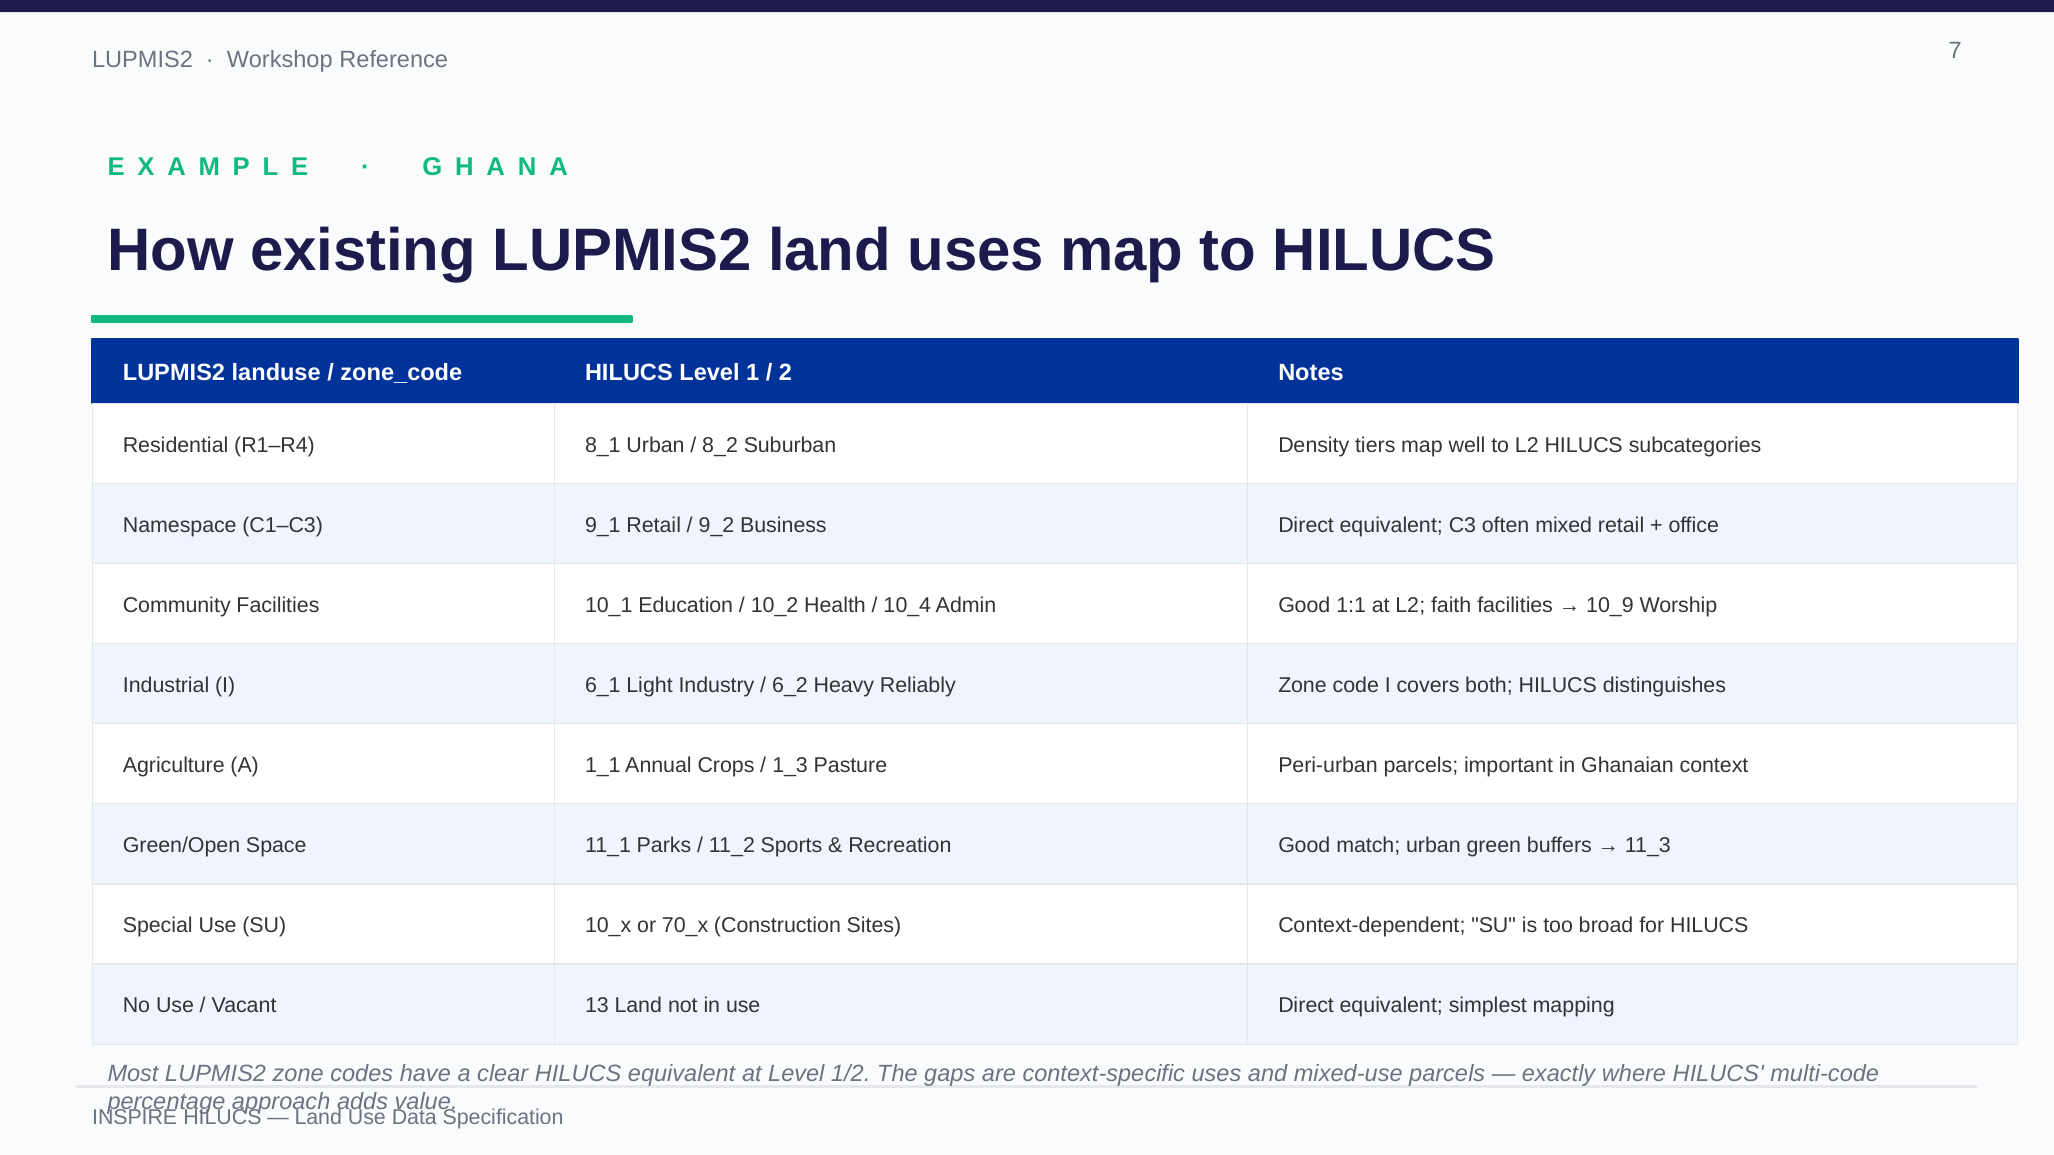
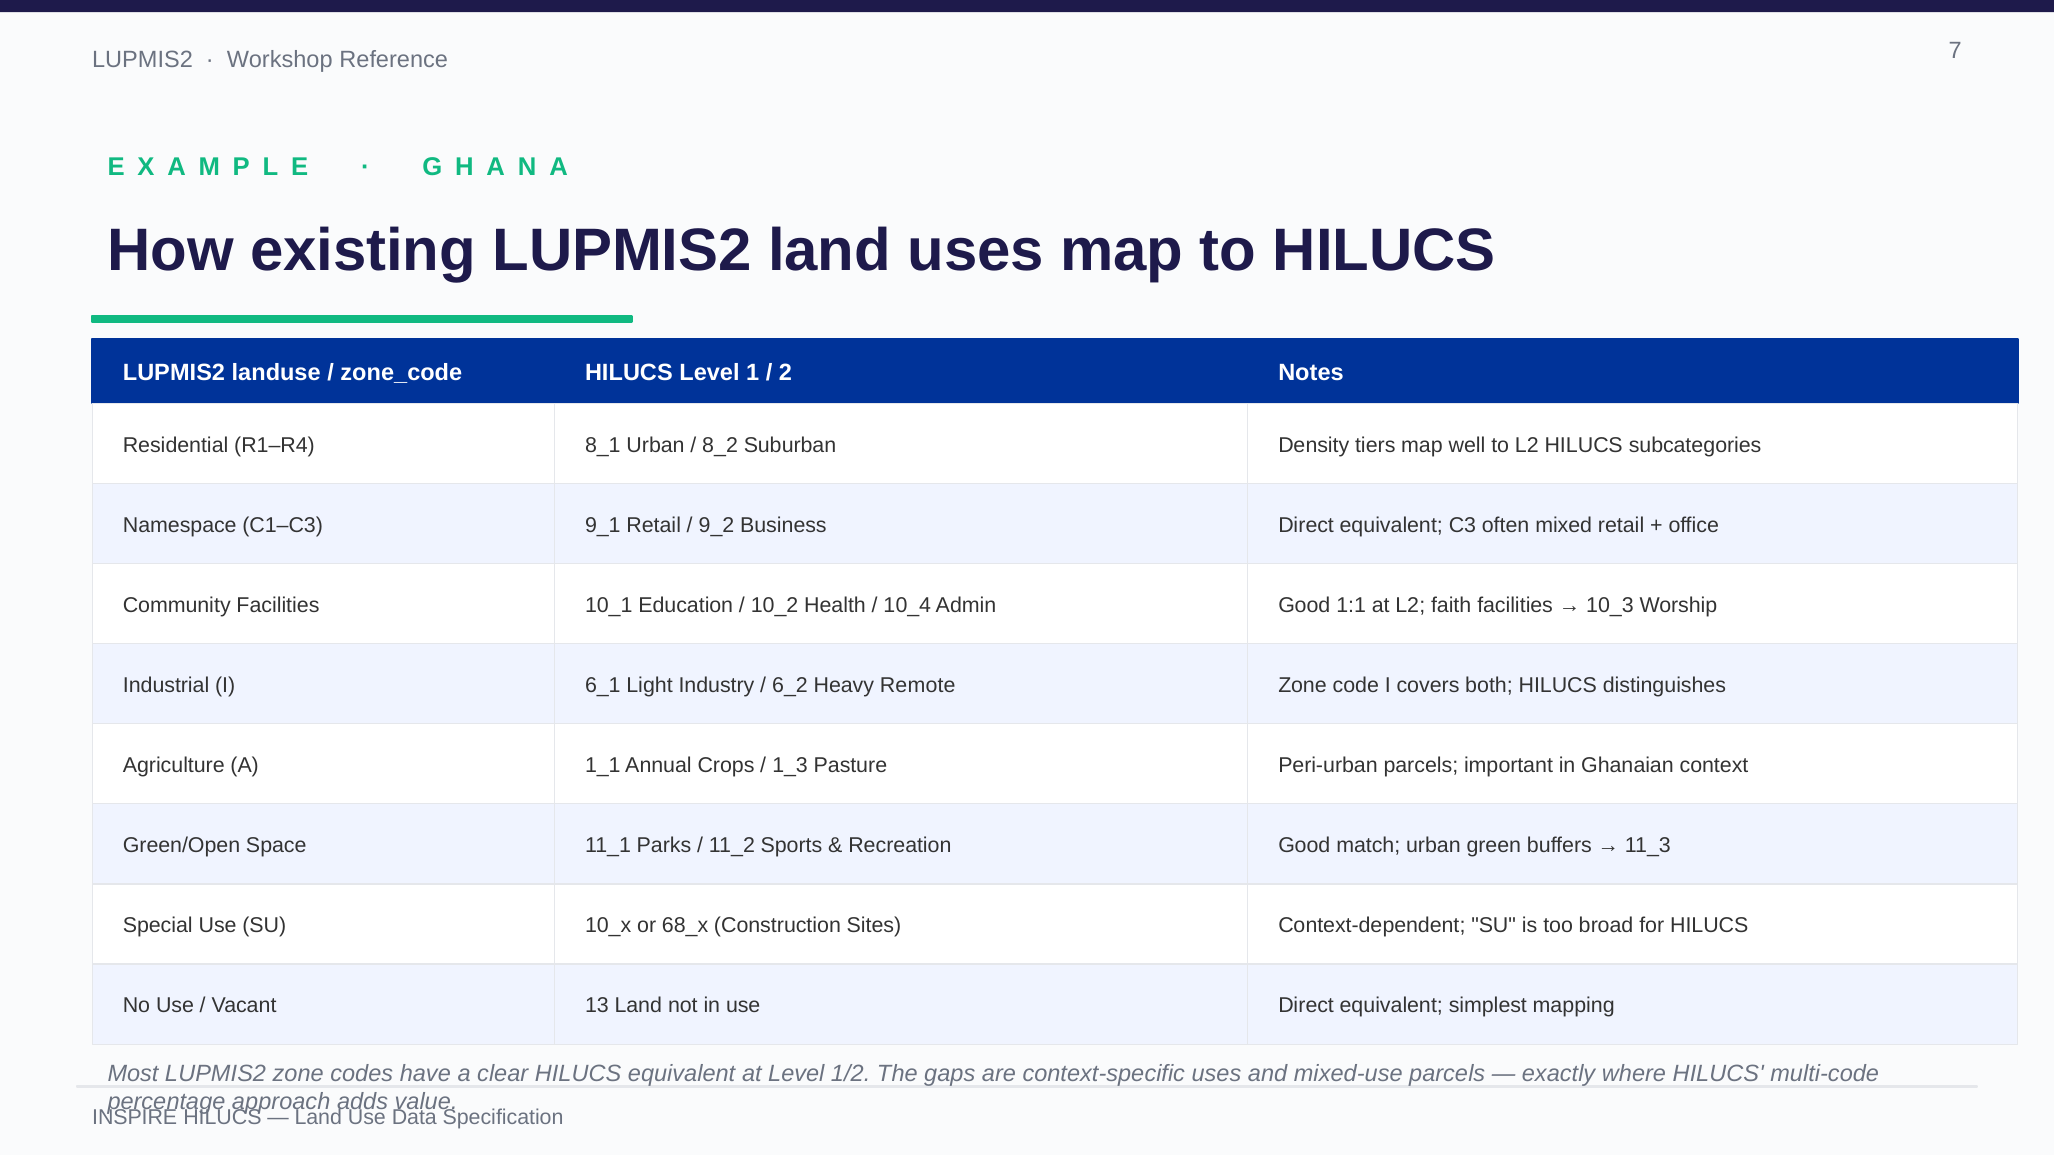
10_9: 10_9 -> 10_3 (1610, 605)
Reliably: Reliably -> Remote (918, 685)
70_x: 70_x -> 68_x (685, 926)
